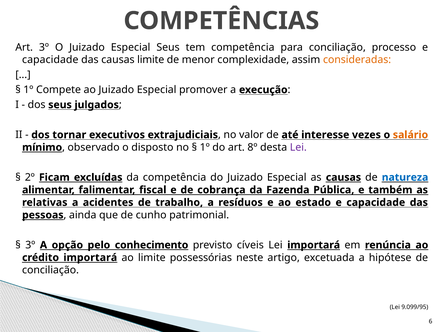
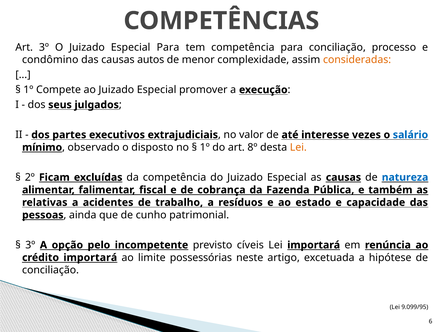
Especial Seus: Seus -> Para (168, 47)
capacidade: capacidade -> condômino (50, 60)
causas limite: limite -> autos (151, 60)
tornar: tornar -> partes (69, 135)
salário colour: orange -> blue (410, 135)
Lei colour: purple -> orange (298, 147)
conhecimento: conhecimento -> incompetente (152, 245)
